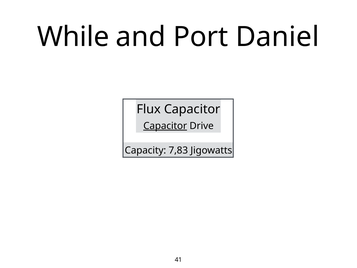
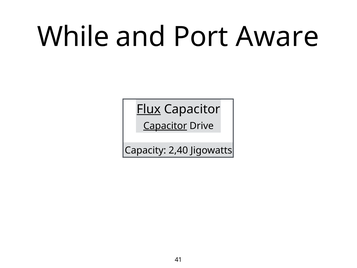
Daniel: Daniel -> Aware (277, 37)
Flux underline: none -> present (149, 109)
7,83: 7,83 -> 2,40 (178, 150)
